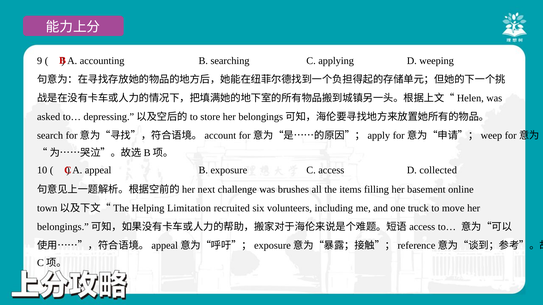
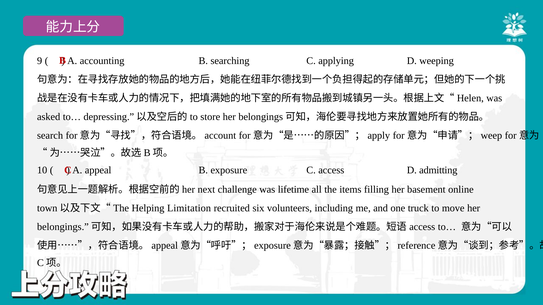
collected: collected -> admitting (438, 171)
brushes: brushes -> lifetime (293, 190)
